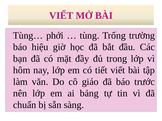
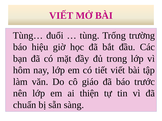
phới: phới -> đuổi (55, 36)
bảng: bảng -> thiện (89, 94)
